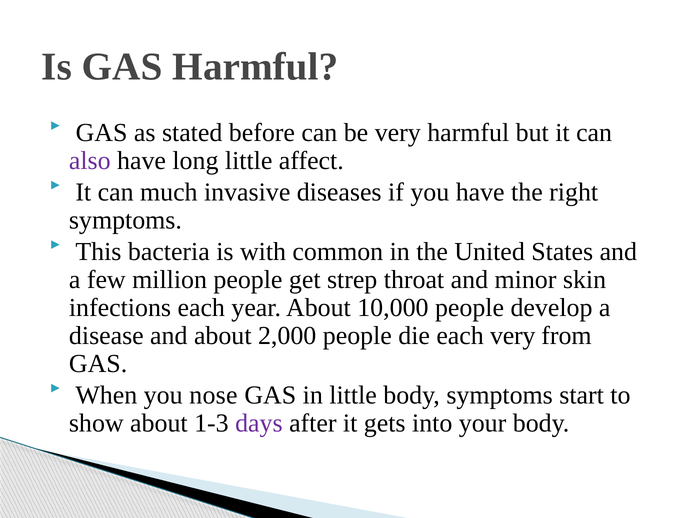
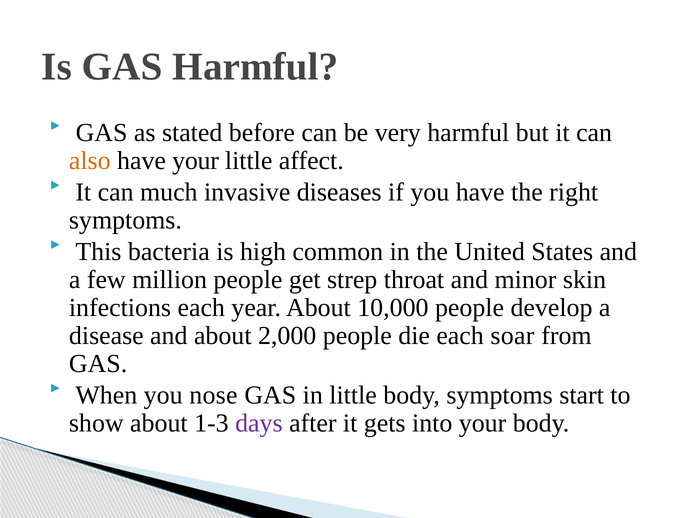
also colour: purple -> orange (90, 161)
have long: long -> your (196, 161)
with: with -> high (263, 252)
each very: very -> soar (512, 336)
